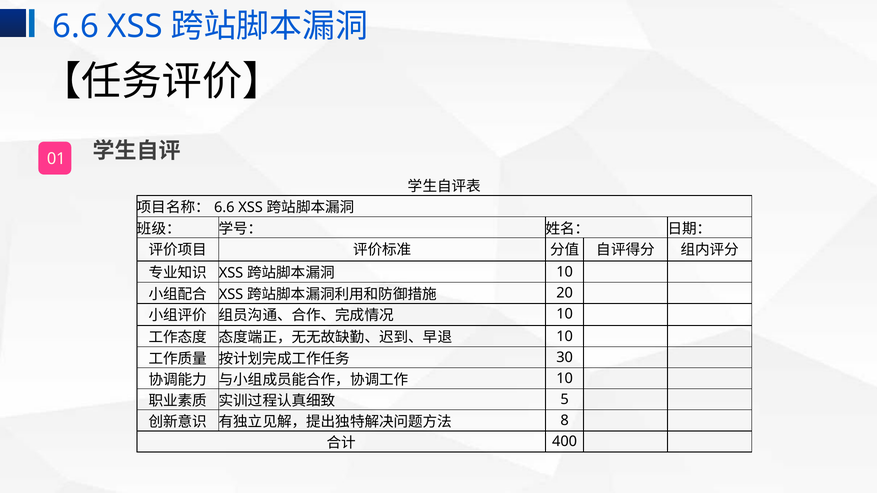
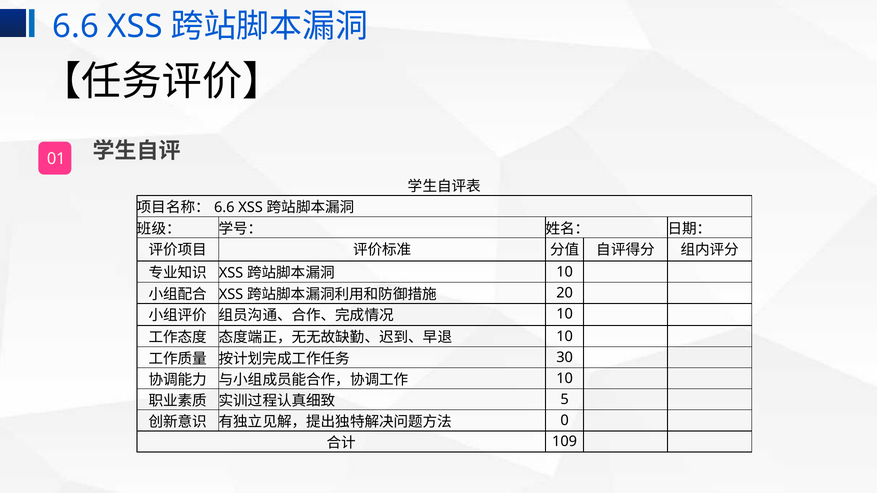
8: 8 -> 0 (565, 421)
400: 400 -> 109 (565, 442)
